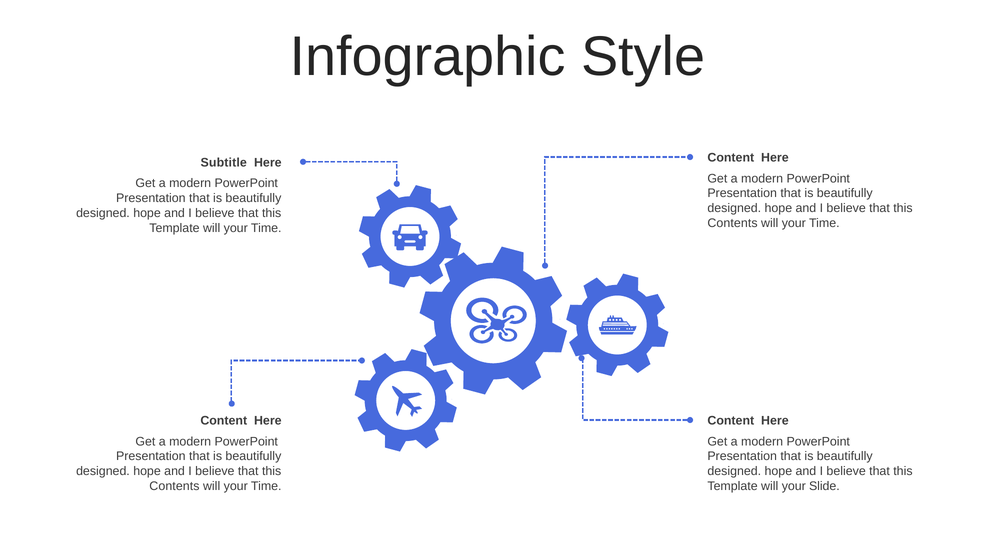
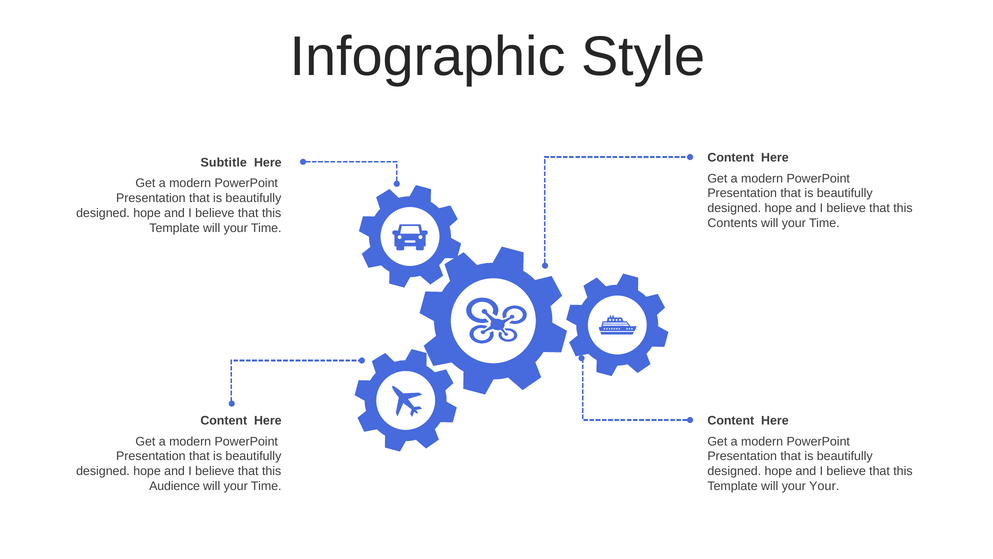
Contents: Contents -> Audience (175, 486)
your Slide: Slide -> Your (824, 486)
